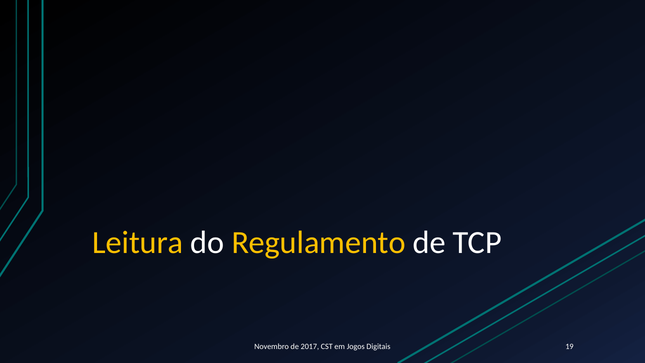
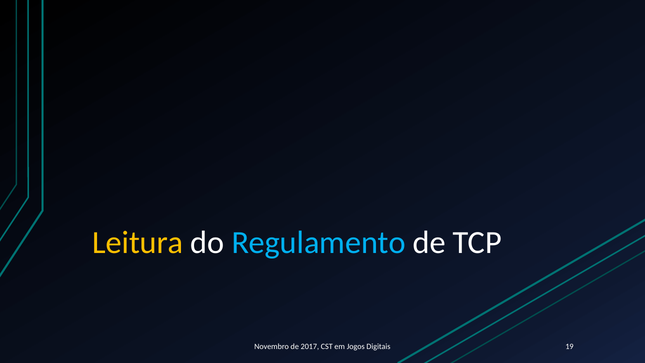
Regulamento colour: yellow -> light blue (319, 242)
